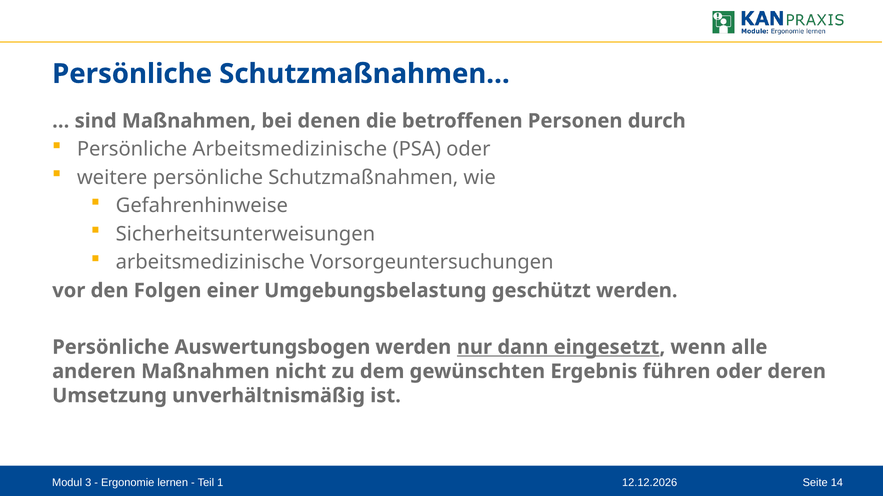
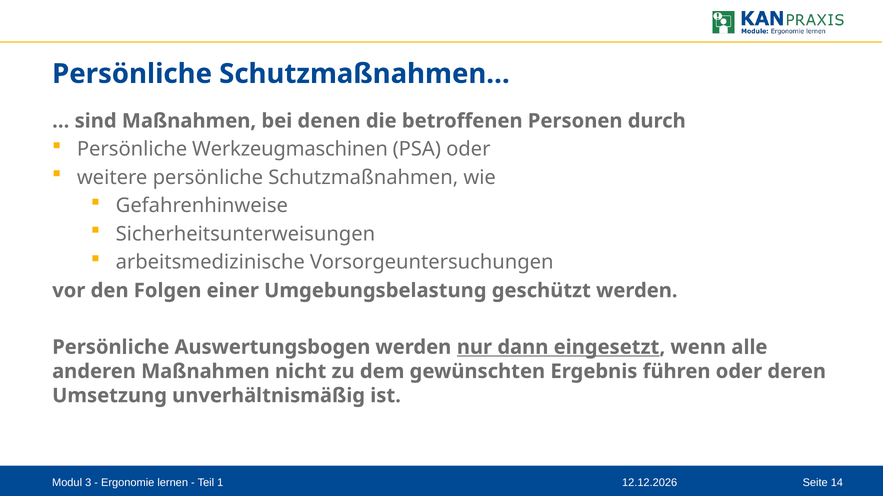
Persönliche Arbeitsmedizinische: Arbeitsmedizinische -> Werkzeugmaschinen (290, 149)
